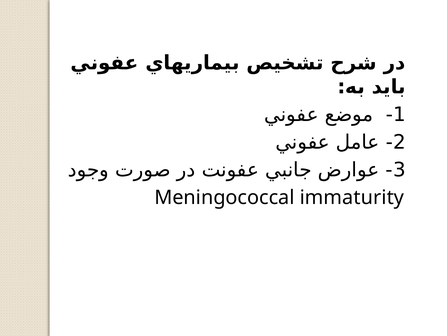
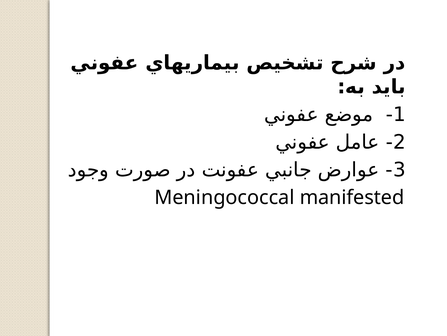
immaturity: immaturity -> manifested (352, 197)
